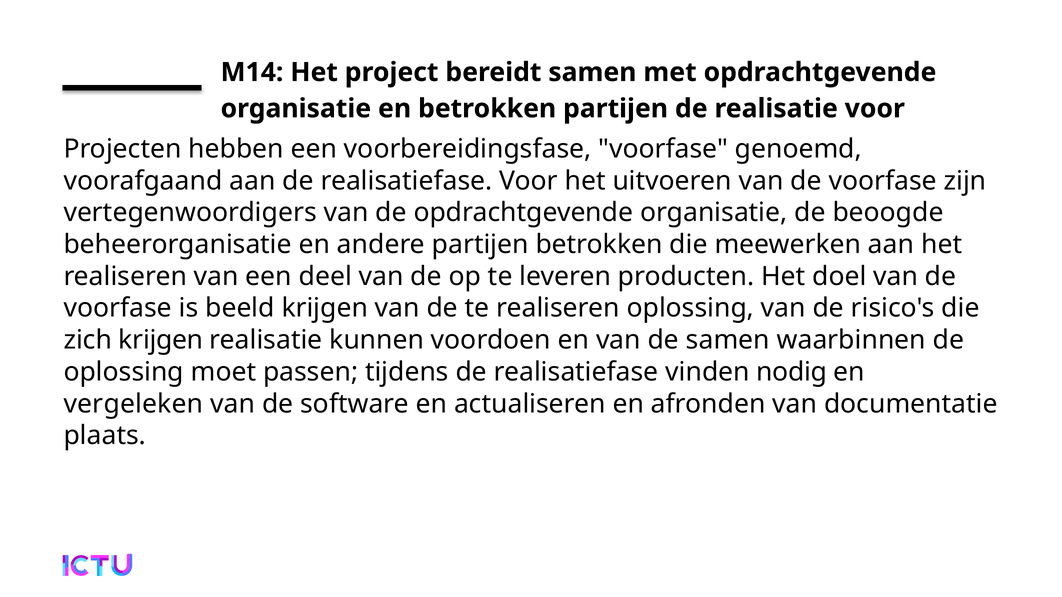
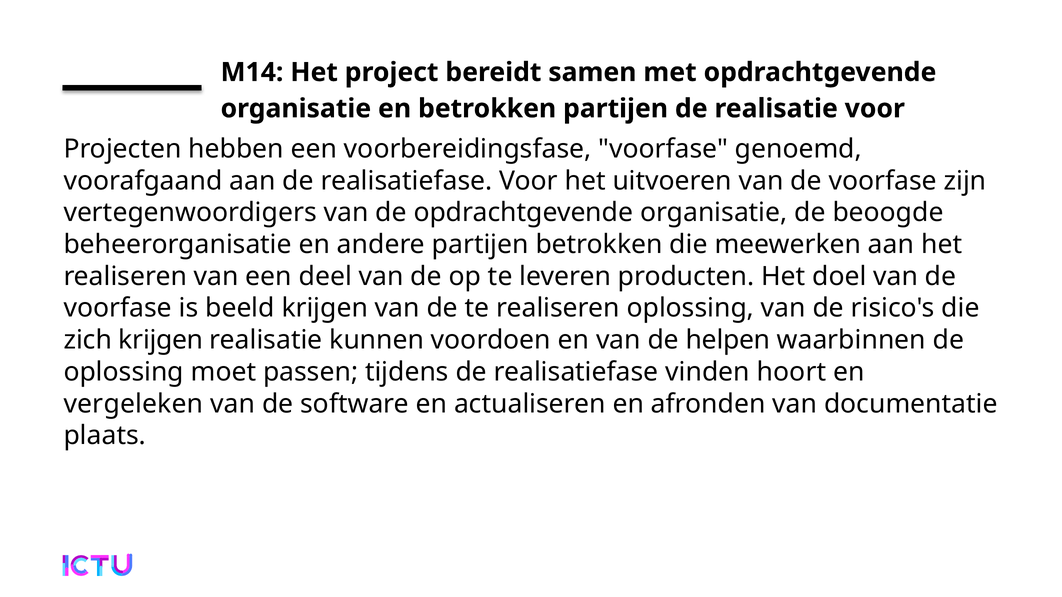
de samen: samen -> helpen (728, 340)
nodig: nodig -> hoort (791, 372)
